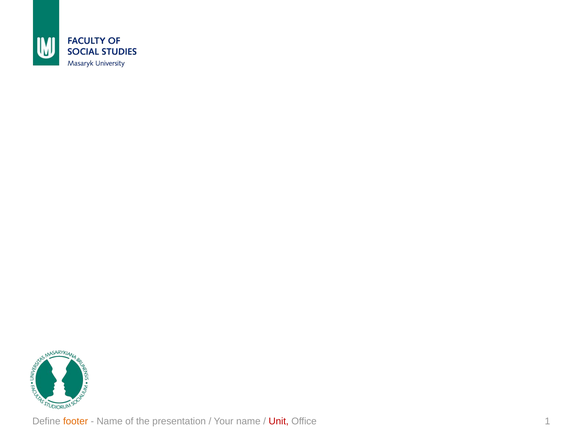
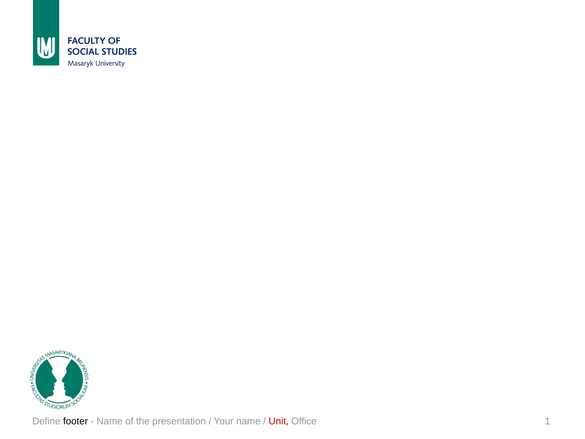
footer colour: orange -> black (76, 421)
